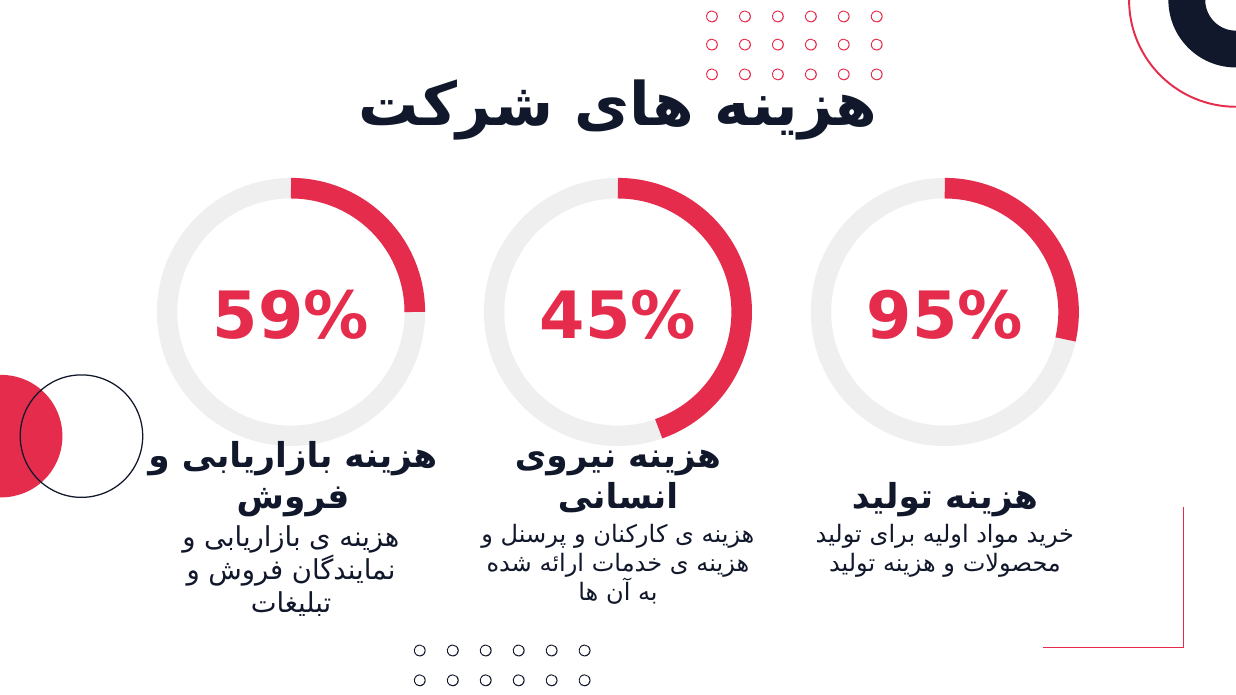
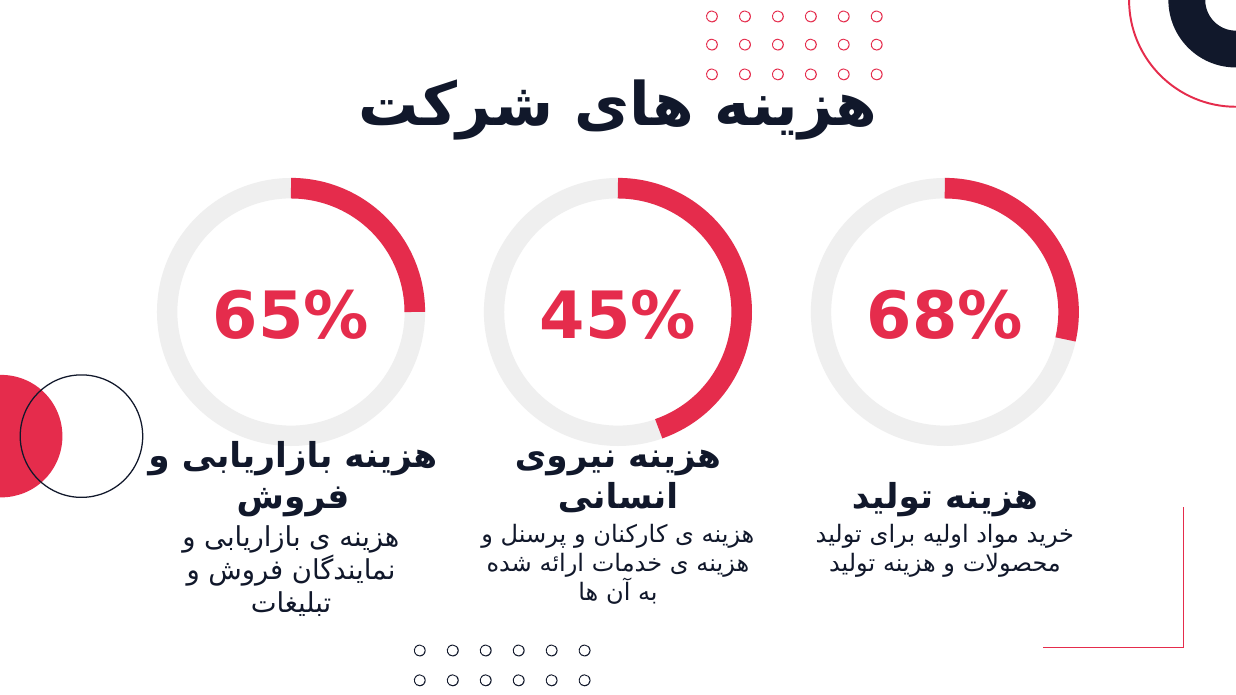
59%: 59% -> 65% (291, 317)
95%: 95% -> 68% (945, 317)
